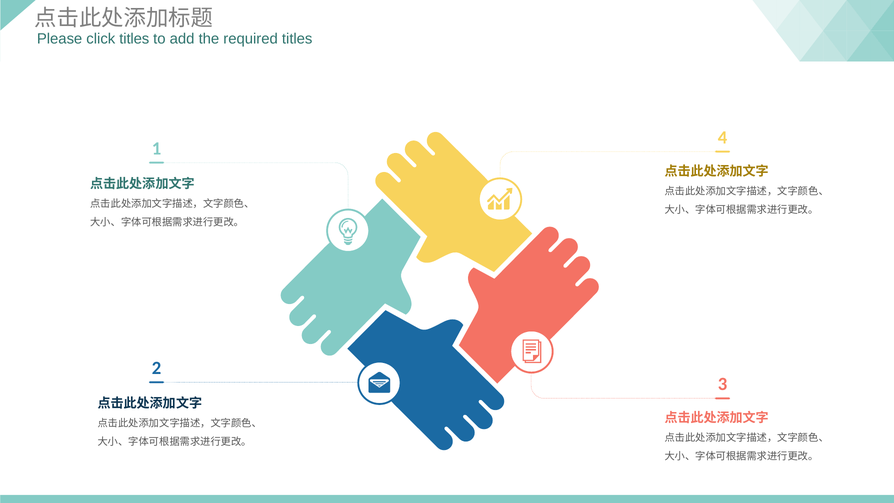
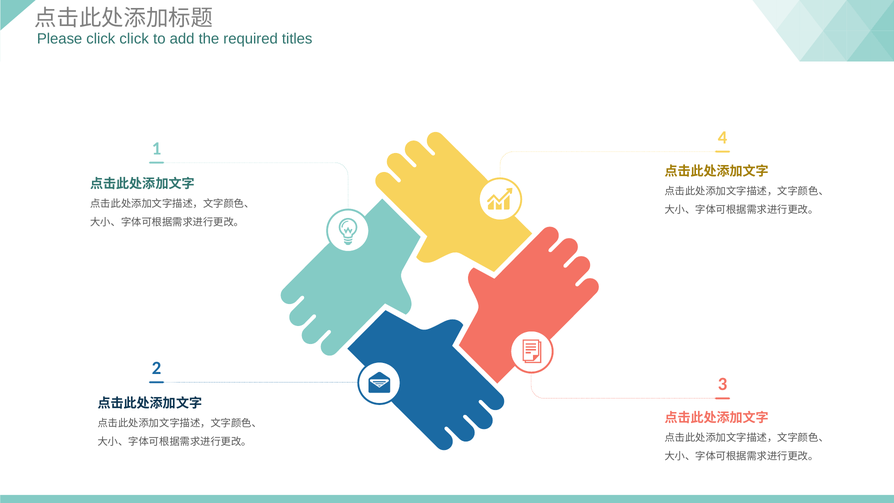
click titles: titles -> click (134, 39)
